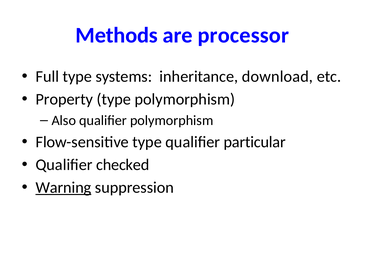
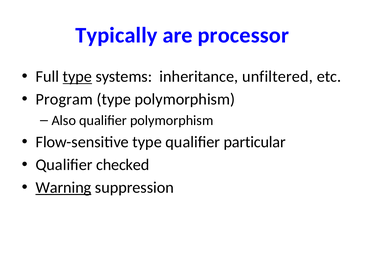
Methods: Methods -> Typically (116, 35)
type underline: none -> present (77, 77)
download: download -> unfiltered (277, 77)
Property: Property -> Program (64, 99)
